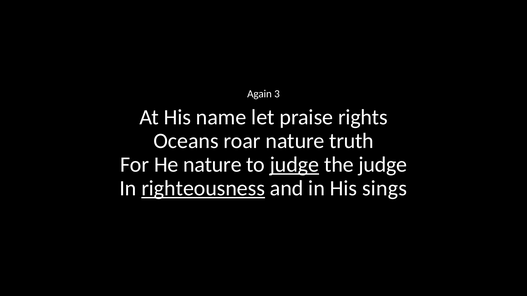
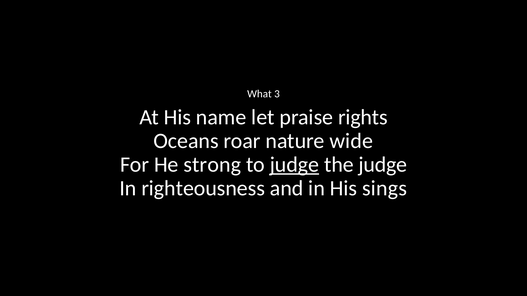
Again: Again -> What (259, 94)
truth: truth -> wide (351, 141)
He nature: nature -> strong (212, 165)
righteousness underline: present -> none (203, 188)
